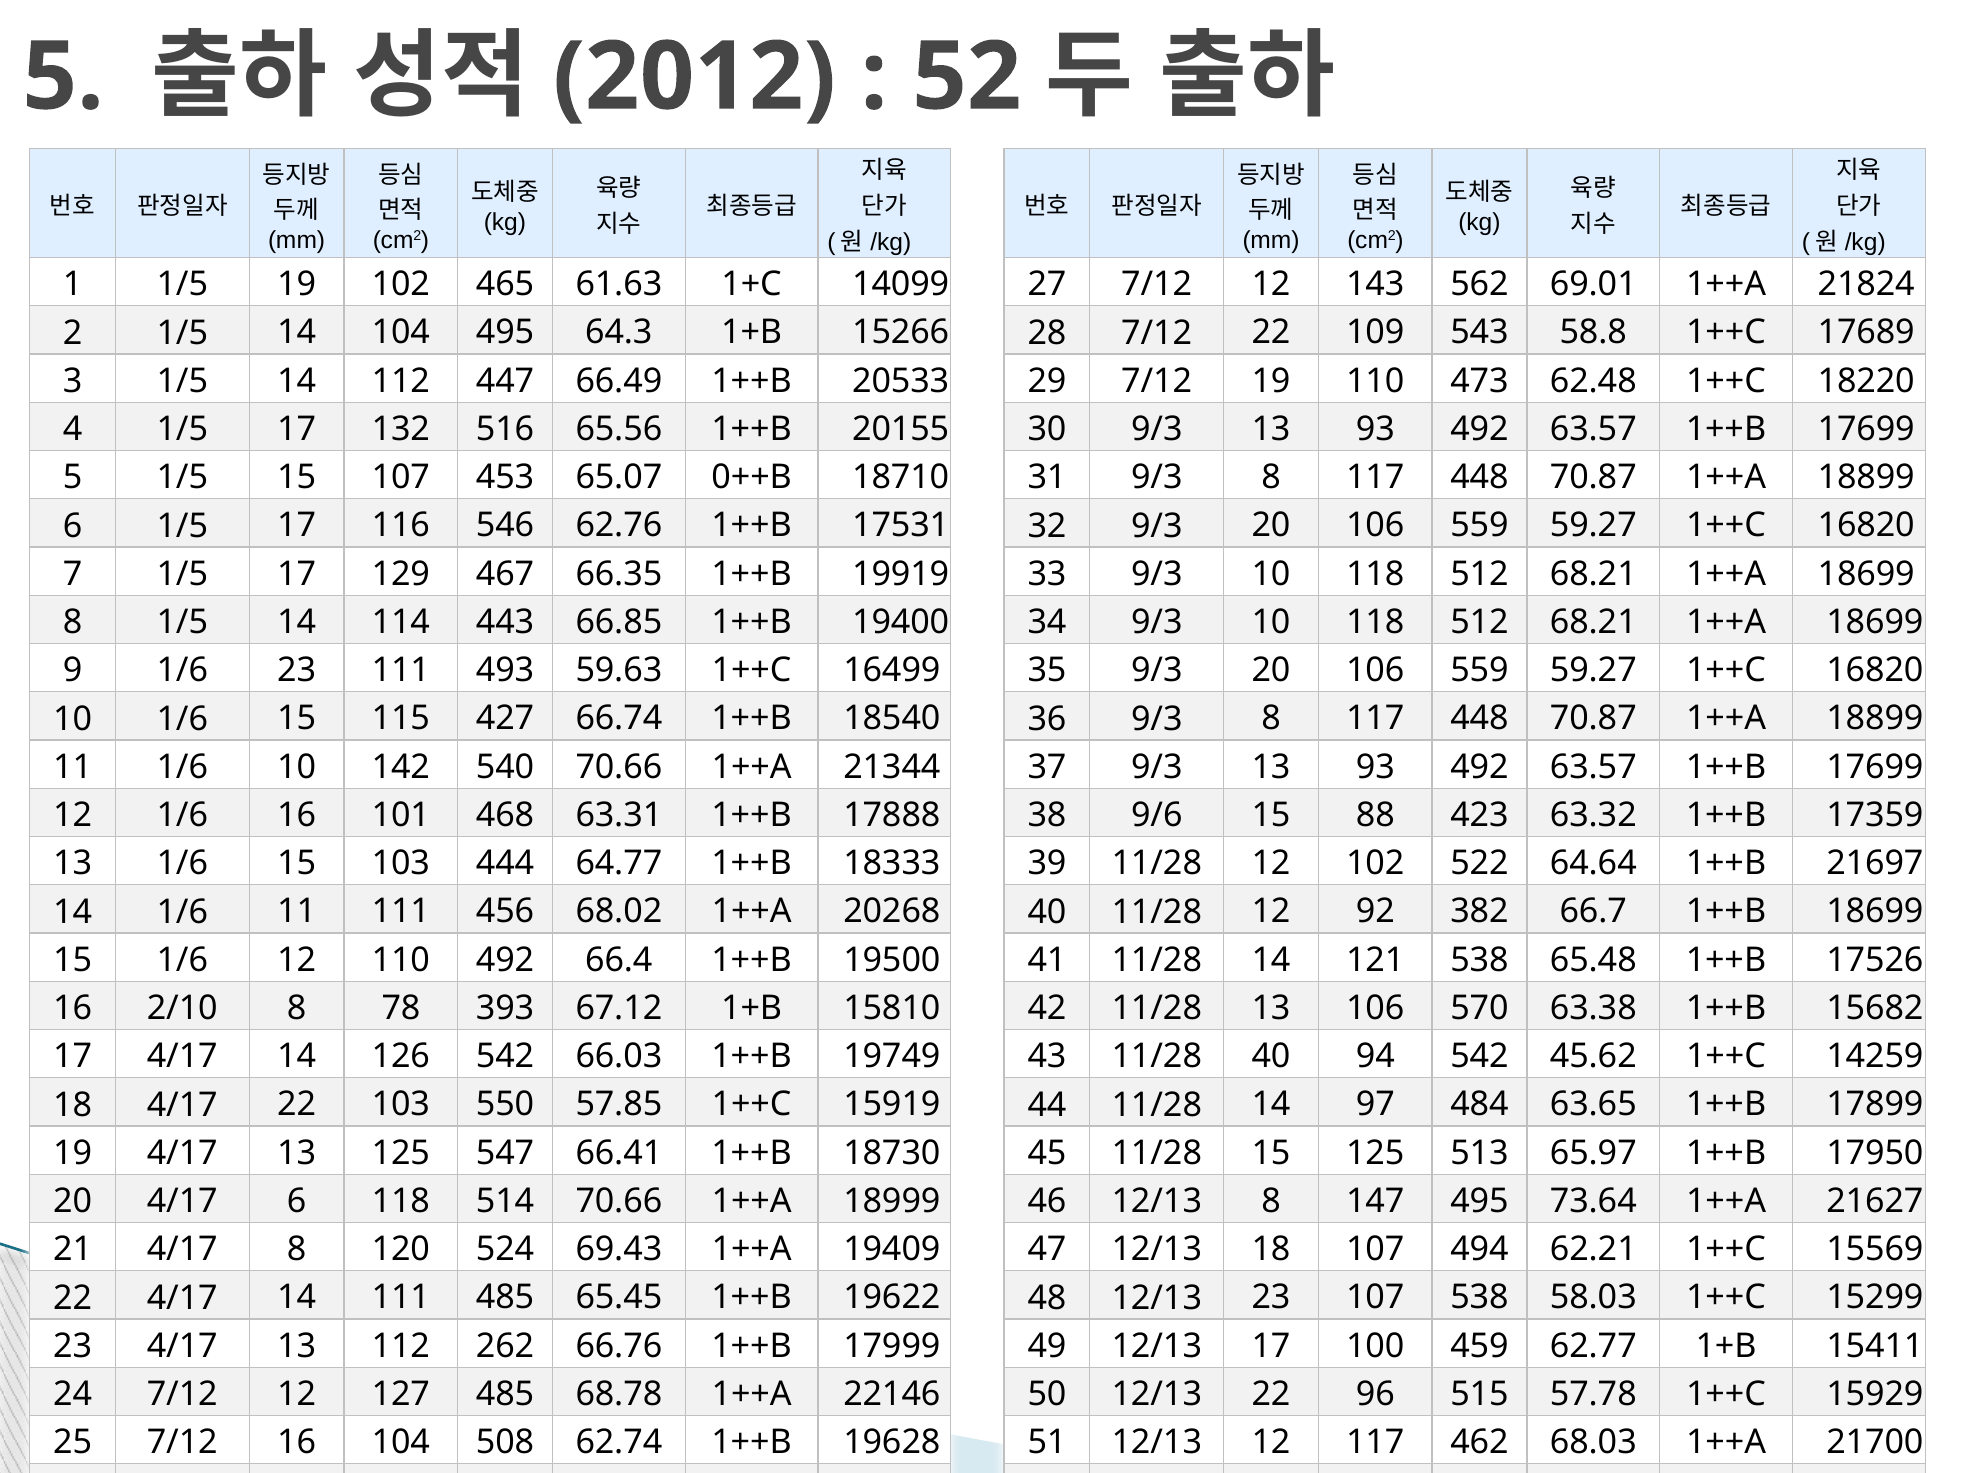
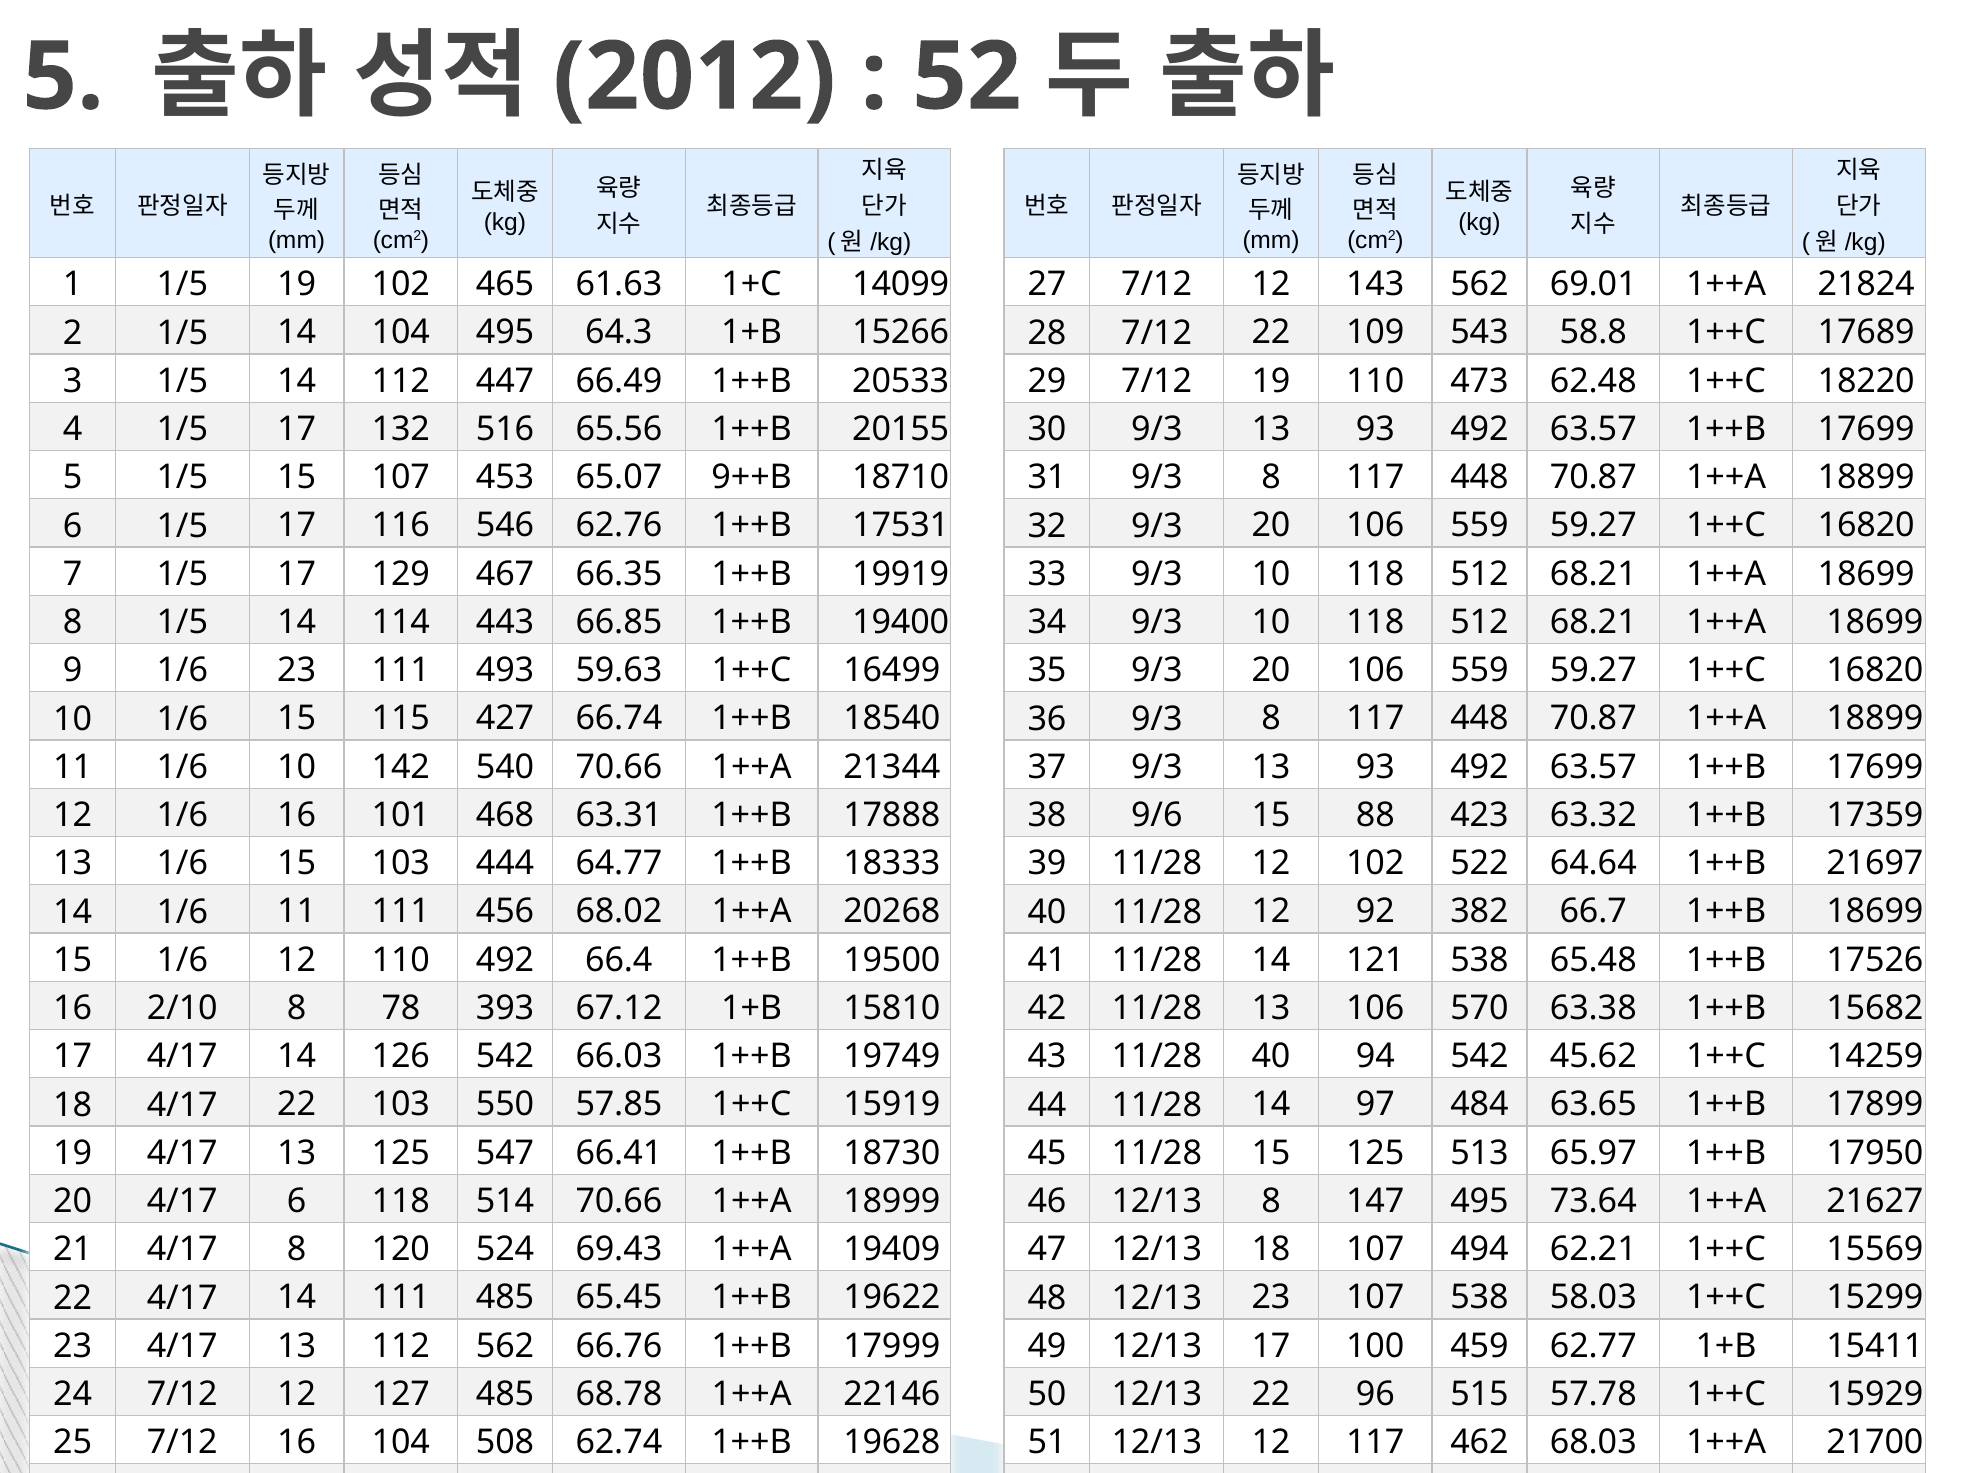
0++B: 0++B -> 9++B (752, 477)
112 262: 262 -> 562 (505, 1346)
